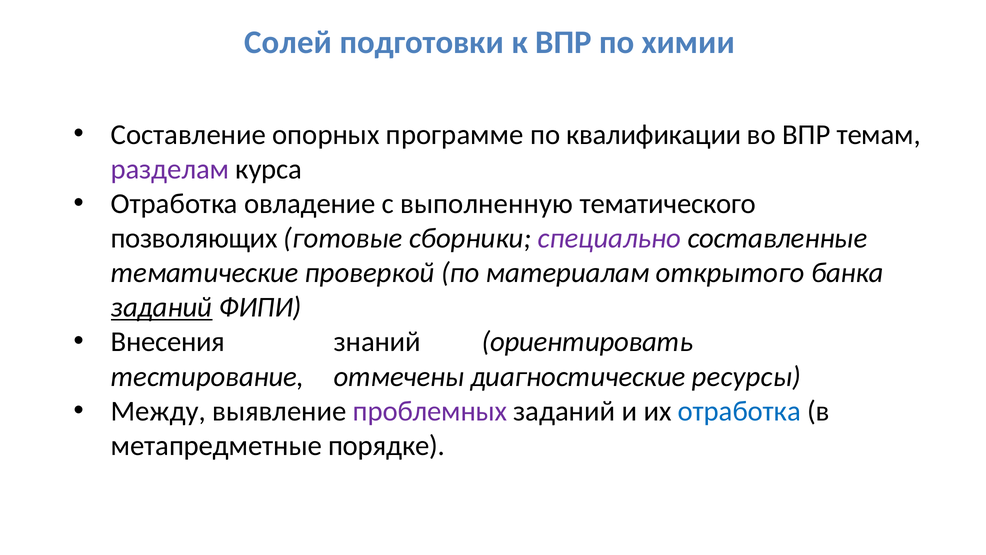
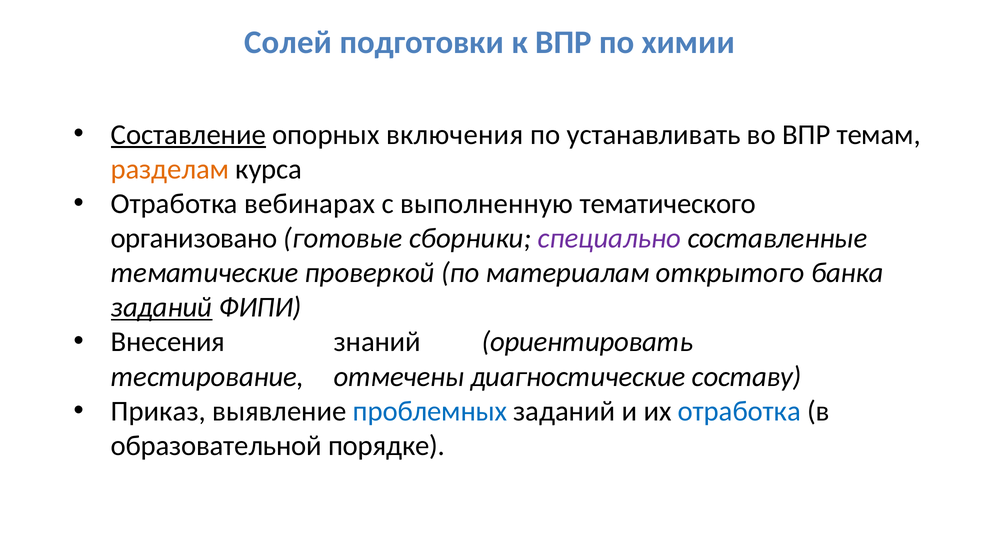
Составление underline: none -> present (188, 134)
программе: программе -> включения (455, 134)
квалификации: квалификации -> устанавливать (654, 134)
разделам colour: purple -> orange (170, 169)
овладение: овладение -> вебинарах (310, 204)
позволяющих: позволяющих -> организовано (194, 238)
ресурсы: ресурсы -> составу (747, 376)
Между: Между -> Приказ (158, 411)
проблемных colour: purple -> blue (430, 411)
метапредметные: метапредметные -> образовательной (216, 445)
